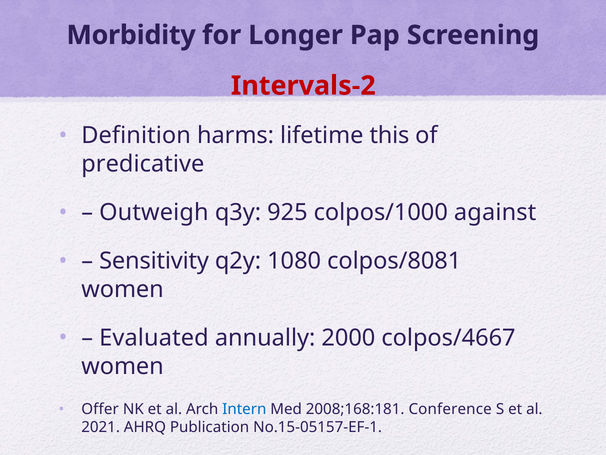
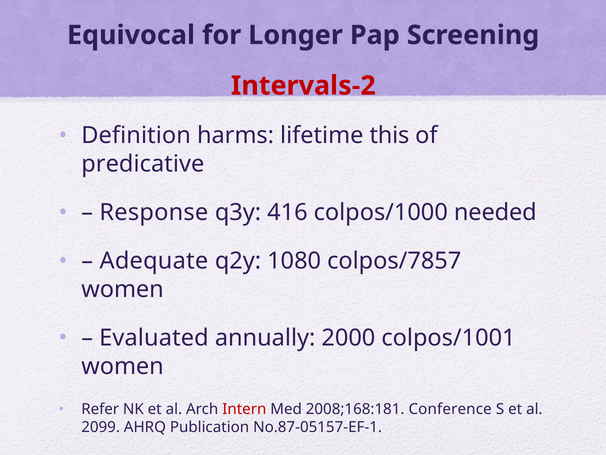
Morbidity: Morbidity -> Equivocal (131, 35)
Outweigh: Outweigh -> Response (154, 212)
925: 925 -> 416 (287, 212)
against: against -> needed (495, 212)
Sensitivity: Sensitivity -> Adequate (154, 261)
colpos/8081: colpos/8081 -> colpos/7857 (394, 261)
colpos/4667: colpos/4667 -> colpos/1001 (449, 338)
Offer: Offer -> Refer (100, 409)
Intern colour: blue -> red (244, 409)
2021: 2021 -> 2099 (101, 427)
No.15-05157-EF-1: No.15-05157-EF-1 -> No.87-05157-EF-1 (318, 427)
